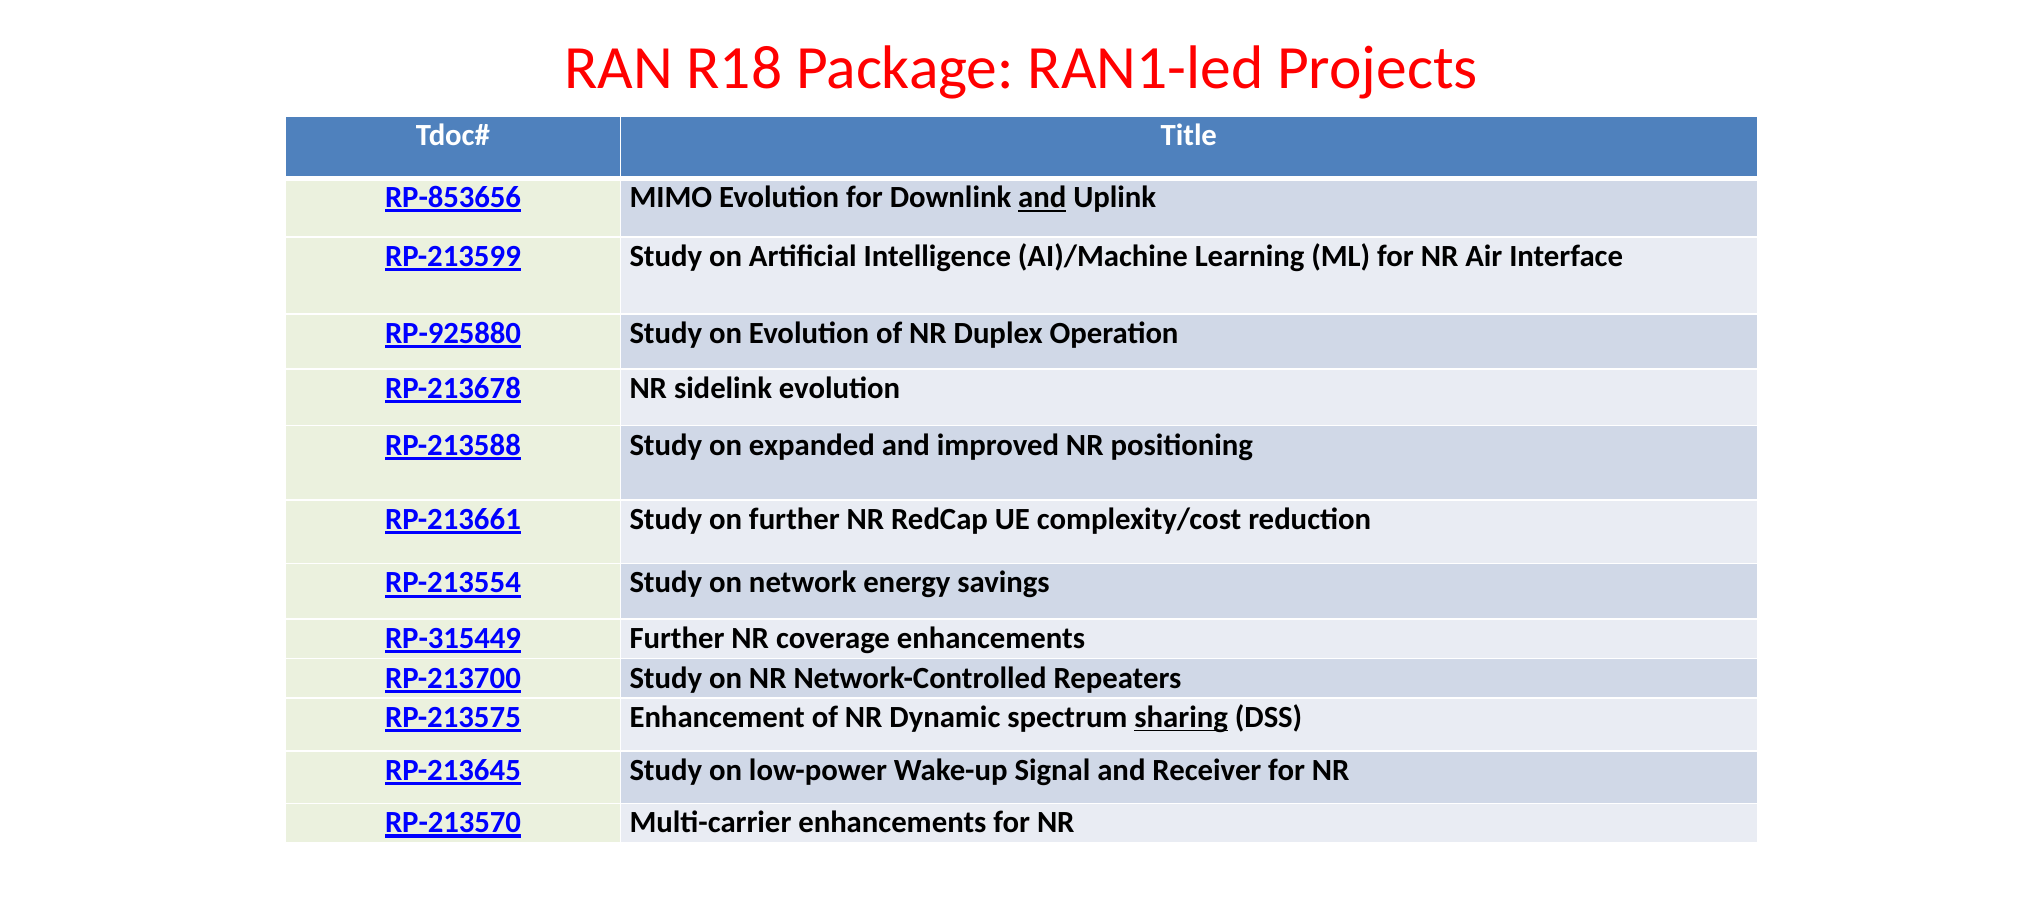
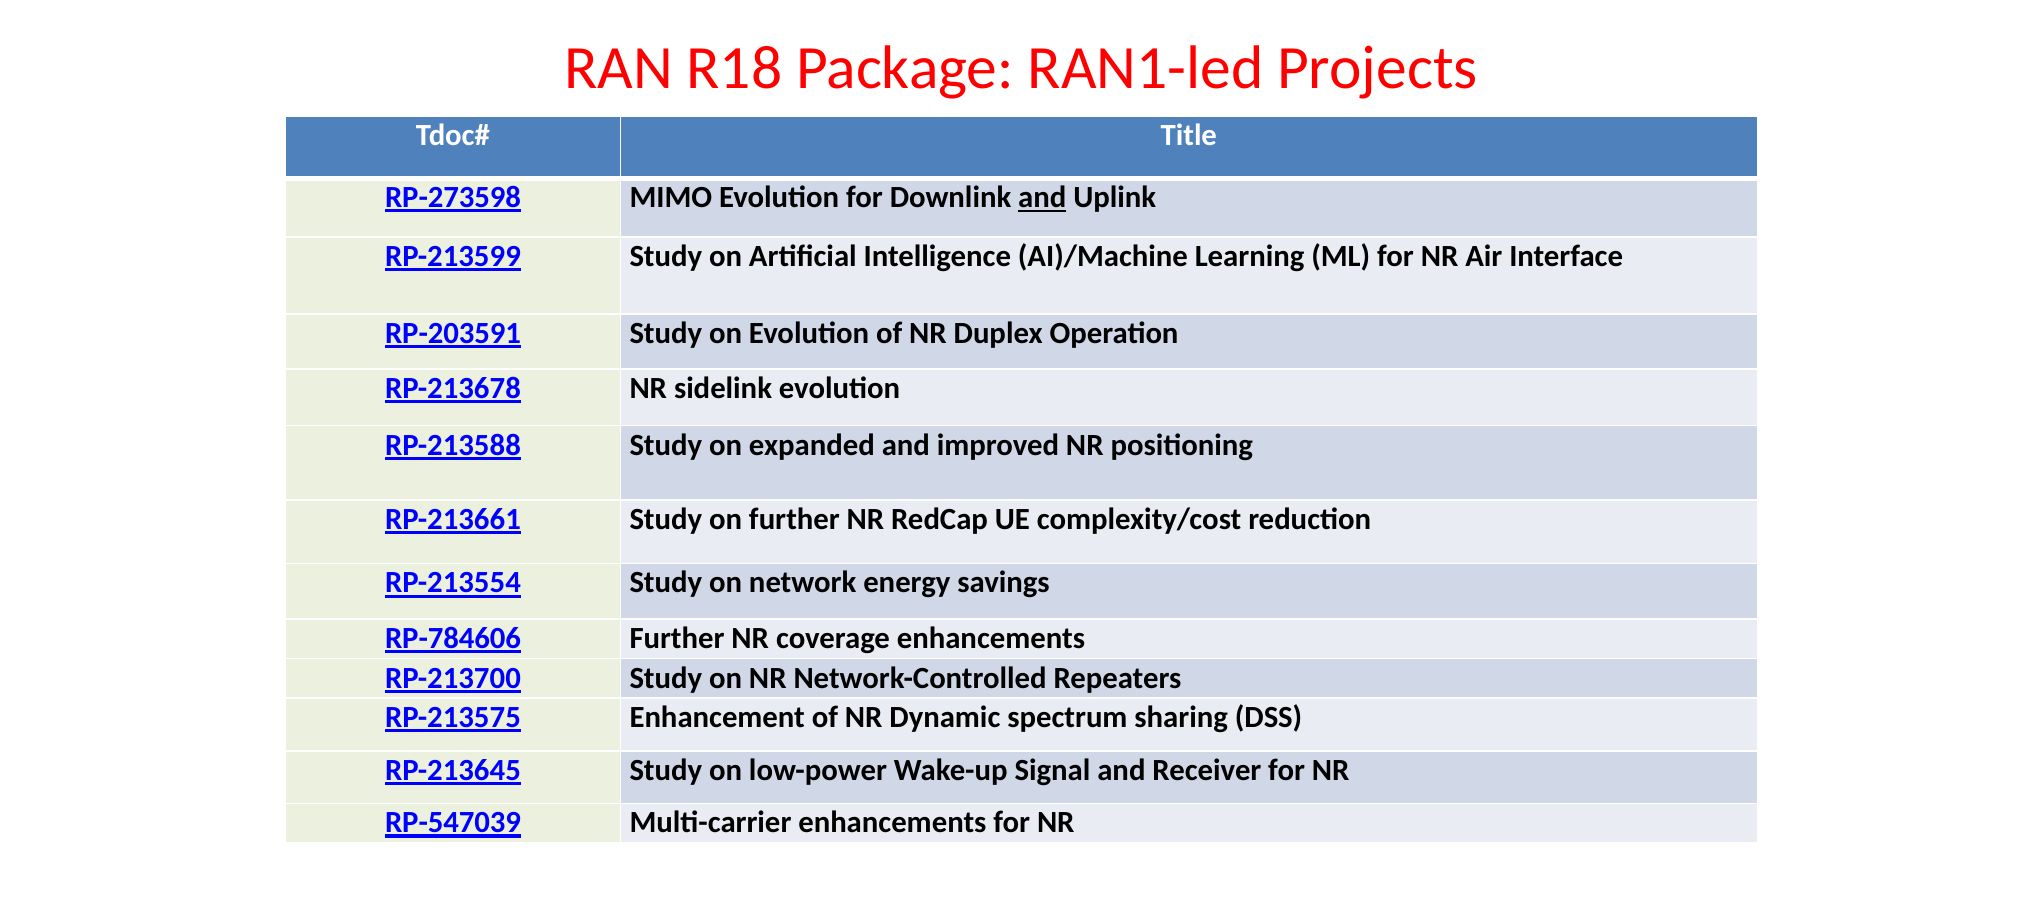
RP-853656: RP-853656 -> RP-273598 (453, 197)
RP-925880: RP-925880 -> RP-203591 (453, 333)
RP-315449: RP-315449 -> RP-784606 (453, 638)
sharing underline: present -> none (1181, 717)
RP-213570: RP-213570 -> RP-547039 (453, 823)
